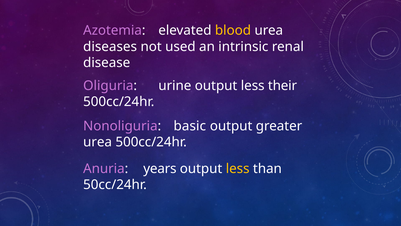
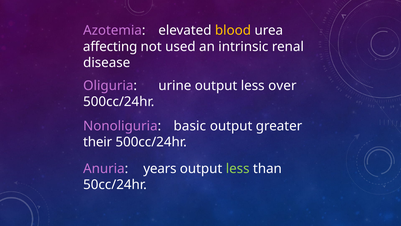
diseases: diseases -> affecting (110, 47)
their: their -> over (282, 86)
urea: urea -> their (98, 142)
less colour: yellow -> light green (238, 168)
